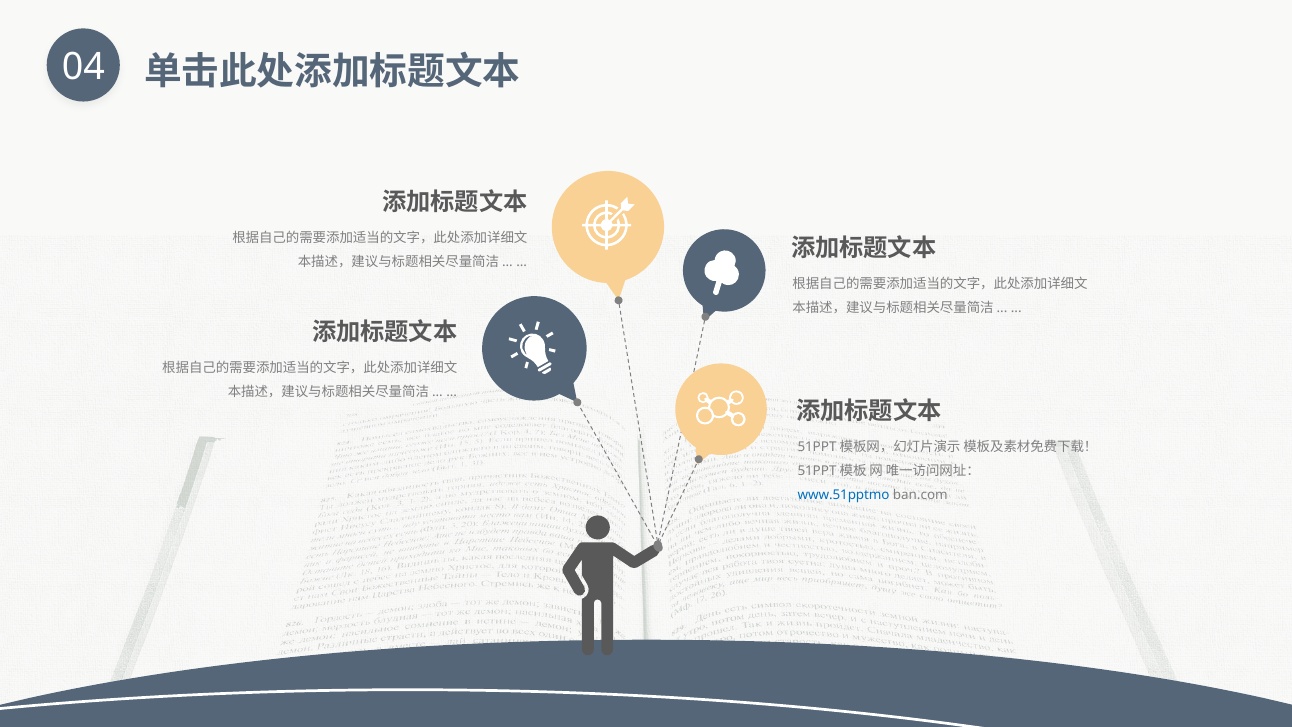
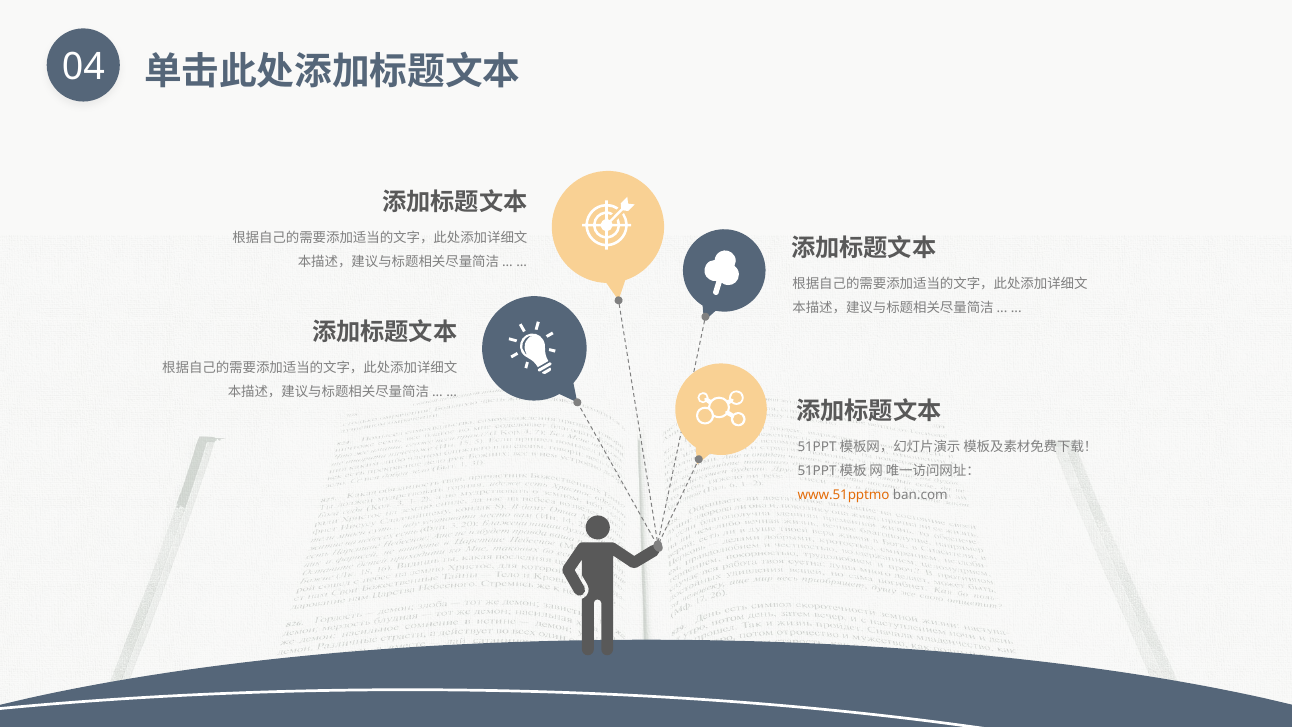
www.51pptmo colour: blue -> orange (844, 495)
